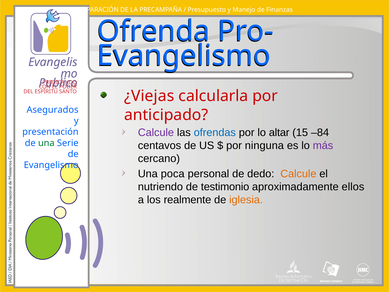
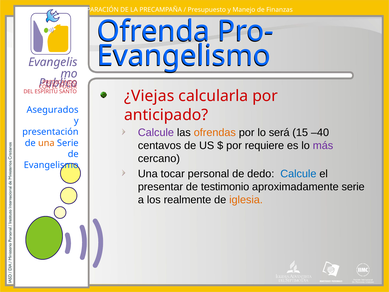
ofrendas colour: blue -> orange (215, 133)
altar: altar -> será (279, 133)
–84: –84 -> –40 (320, 133)
una colour: green -> orange (46, 143)
ninguna: ninguna -> requiere (264, 145)
poca: poca -> tocar (173, 174)
Calcule colour: orange -> blue (298, 174)
nutriendo: nutriendo -> presentar (160, 187)
aproximadamente ellos: ellos -> serie (353, 187)
